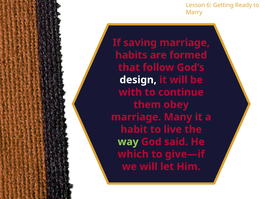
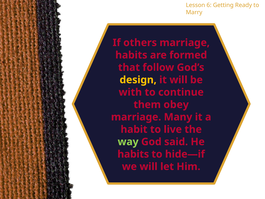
saving: saving -> others (140, 43)
design colour: white -> yellow (138, 80)
which: which -> habits (133, 154)
give—if: give—if -> hide—if (185, 154)
